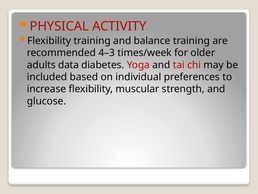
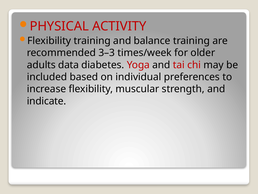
4–3: 4–3 -> 3–3 (107, 53)
glucose: glucose -> indicate (47, 101)
